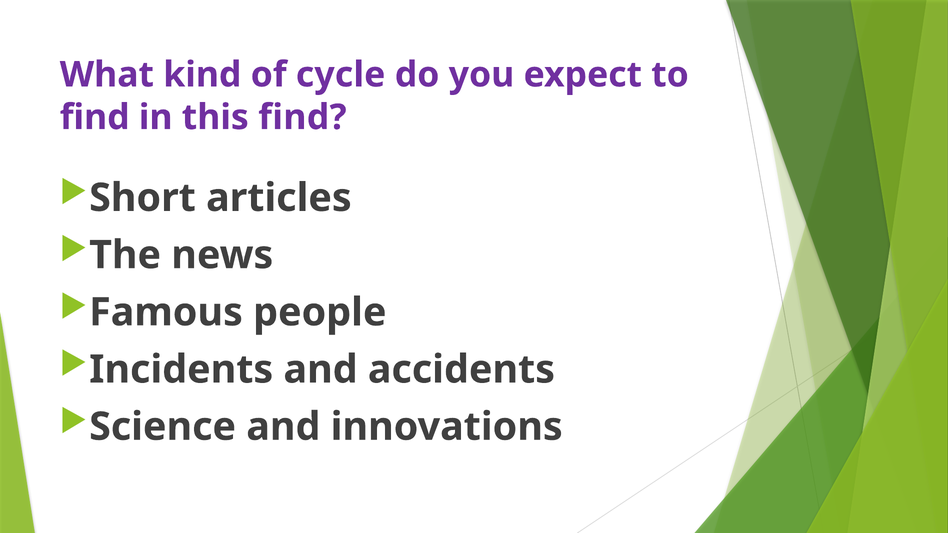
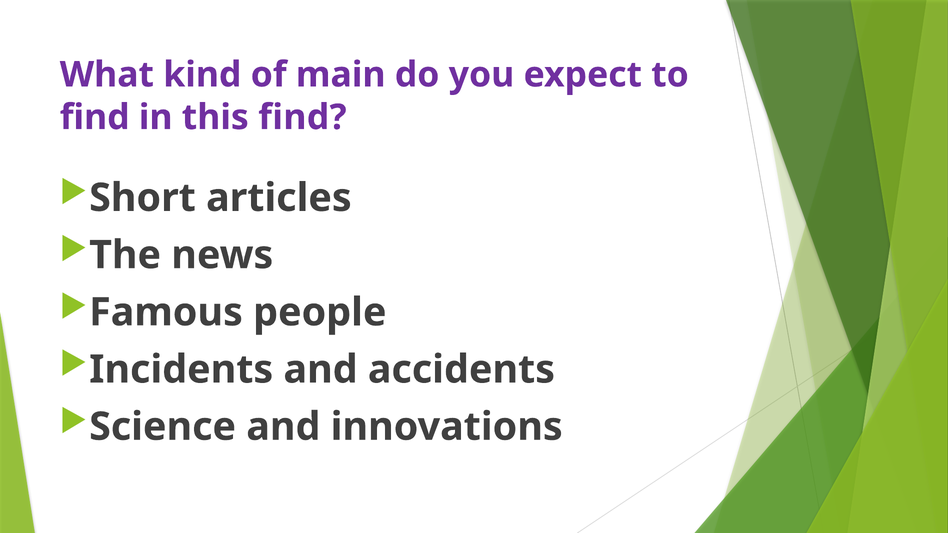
cycle: cycle -> main (341, 75)
